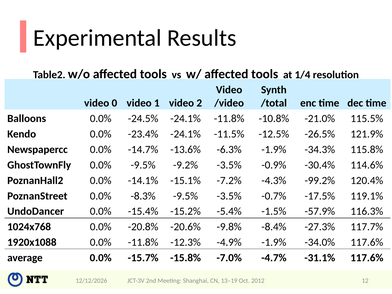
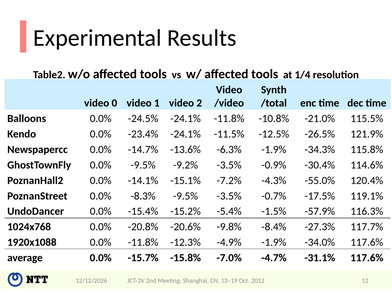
-99.2%: -99.2% -> -55.0% (320, 180)
